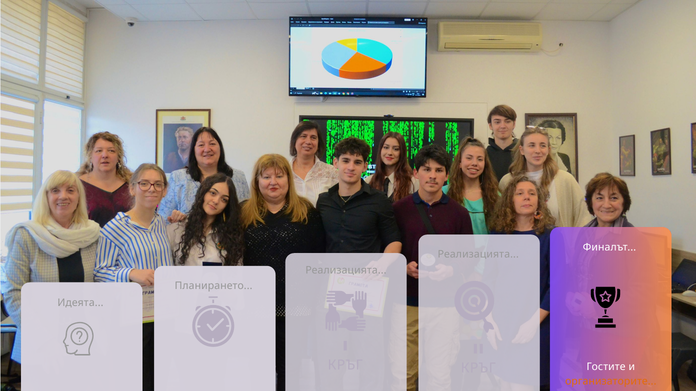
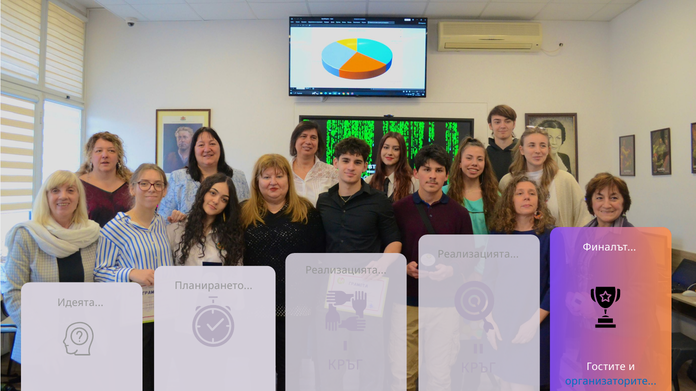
организаторите colour: orange -> blue (611, 382)
